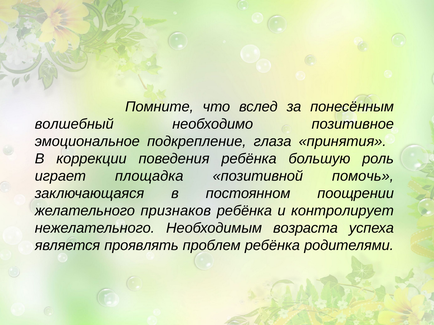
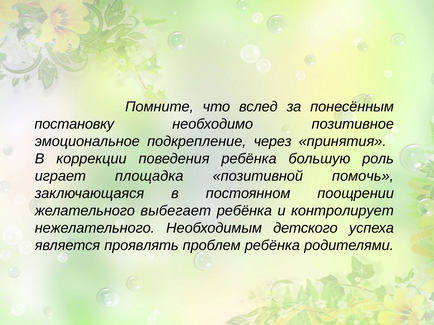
волшебный: волшебный -> постановку (74, 124)
глаза: глаза -> через (273, 141)
признаков: признаков -> выбегает (176, 211)
возраста: возраста -> детского (306, 228)
